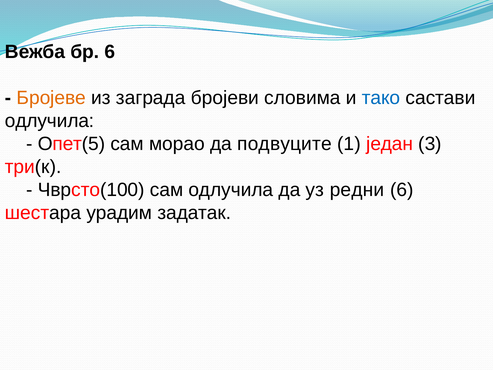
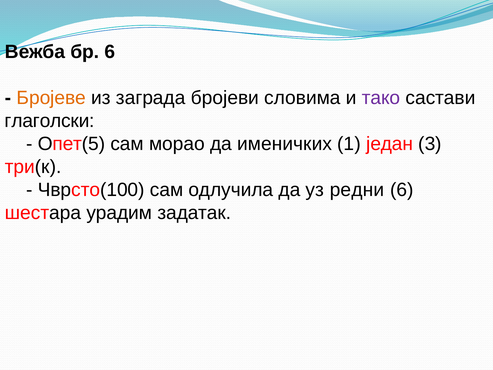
тако colour: blue -> purple (381, 98)
одлучила: одлучила -> глаголски (50, 121)
подвуците: подвуците -> именичких (285, 144)
